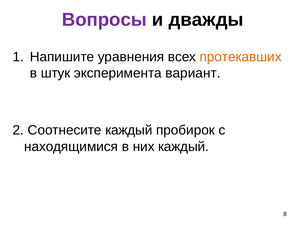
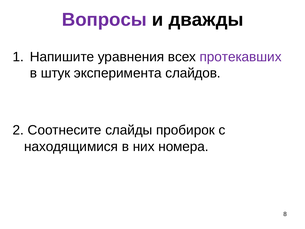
протекавших colour: orange -> purple (241, 57)
вариант: вариант -> слайдов (193, 73)
Соотнесите каждый: каждый -> слайды (129, 130)
них каждый: каждый -> номера (183, 146)
